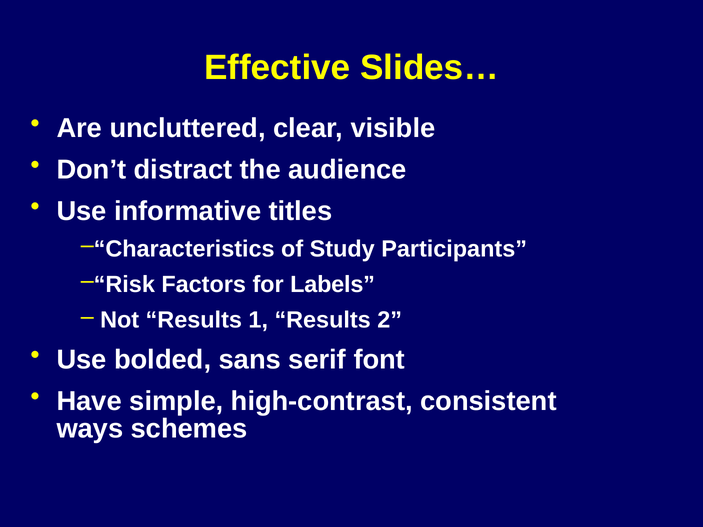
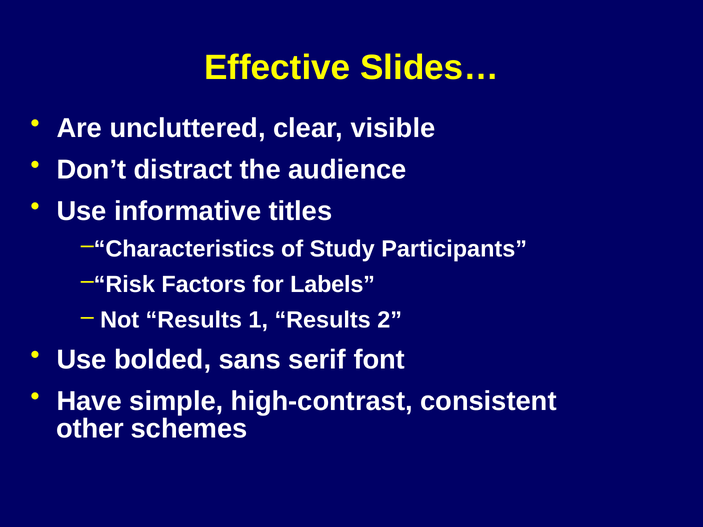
ways: ways -> other (90, 429)
